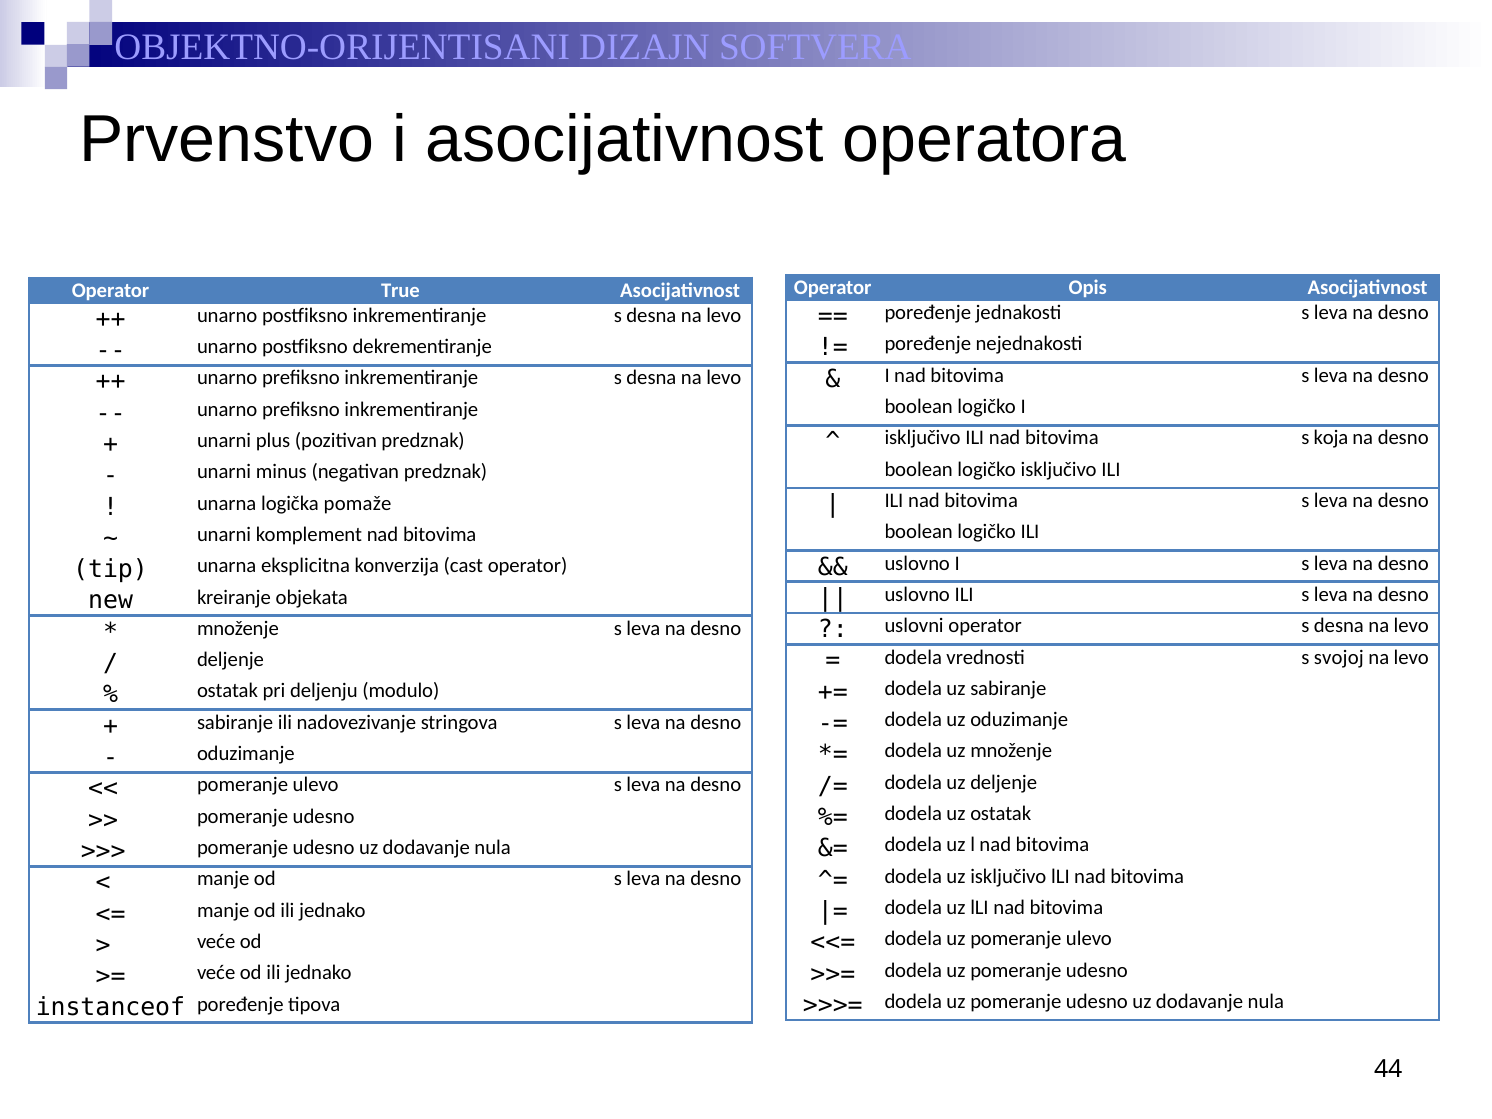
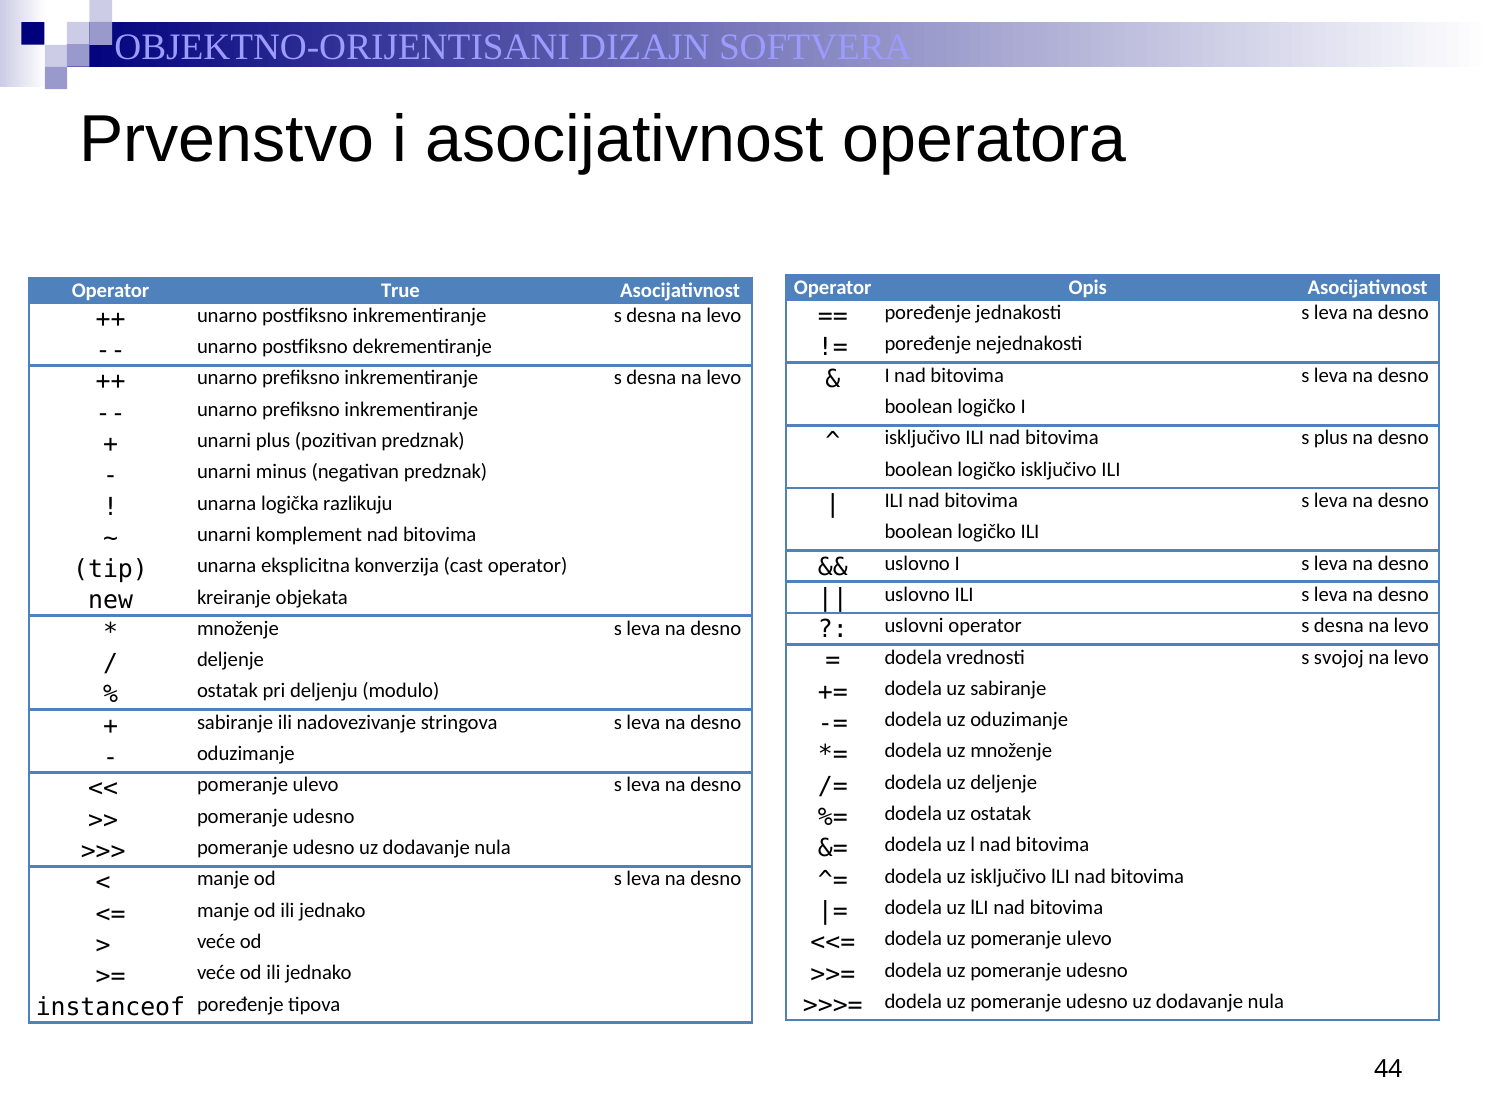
s koja: koja -> plus (1331, 438)
pomaže: pomaže -> razlikuju (358, 503)
